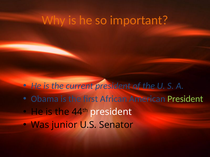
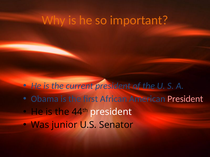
President colour: light green -> pink (185, 99)
